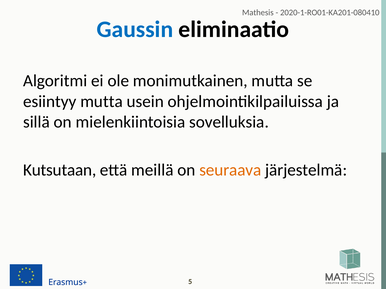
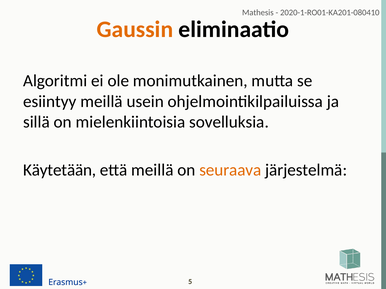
Gaussin colour: blue -> orange (135, 29)
esiintyy mutta: mutta -> meillä (101, 102)
Kutsutaan: Kutsutaan -> Käytetään (60, 170)
